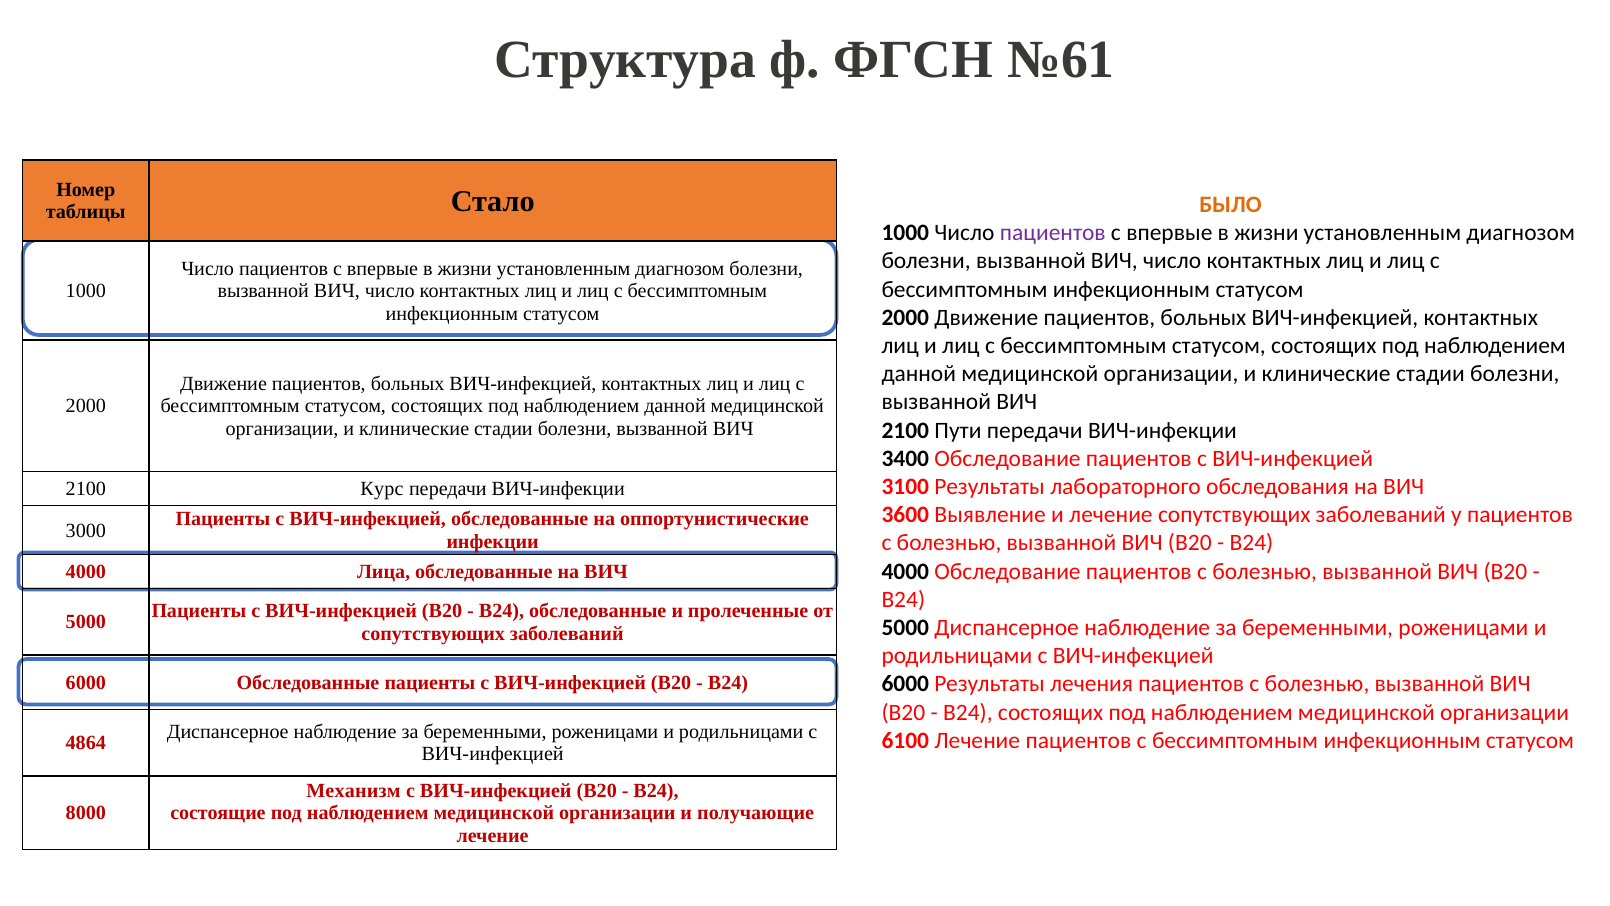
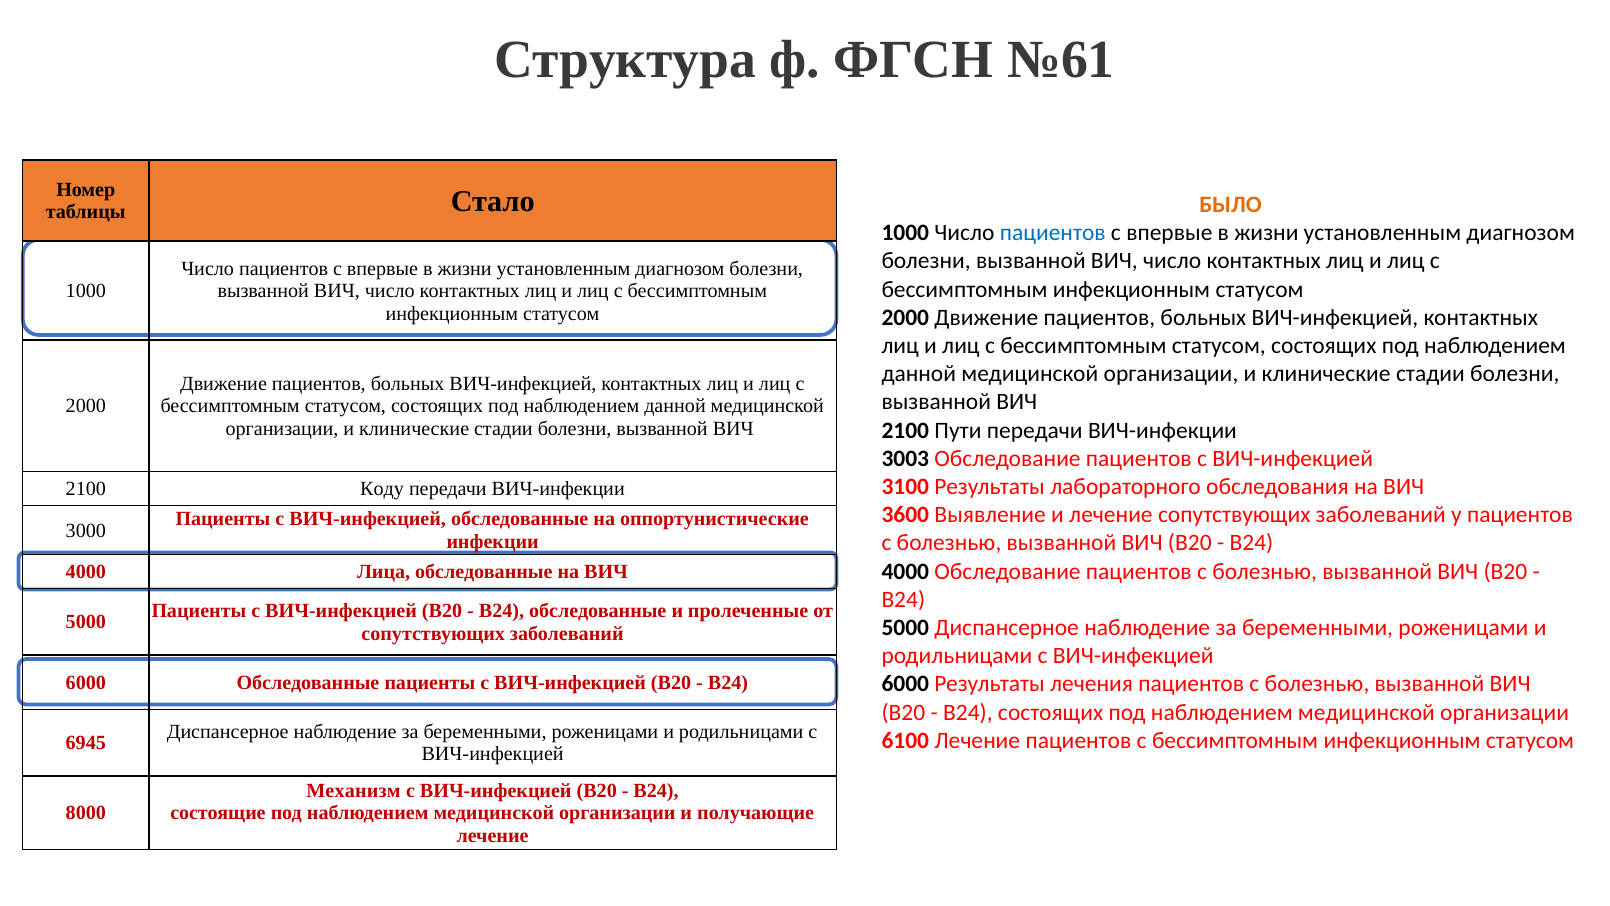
пациентов colour: purple -> blue (1053, 233)
3400: 3400 -> 3003 (905, 458)
Курс: Курс -> Коду (382, 489)
4864: 4864 -> 6945 (86, 743)
